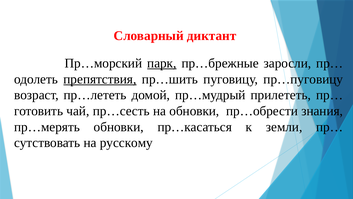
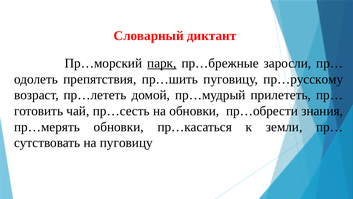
препятствия underline: present -> none (100, 79)
пр…пуговицу: пр…пуговицу -> пр…русскому (303, 79)
на русскому: русскому -> пуговицу (126, 143)
